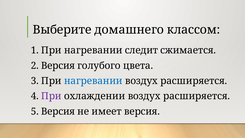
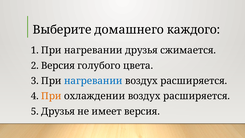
классом: классом -> каждого (194, 30)
нагревании следит: следит -> друзья (141, 50)
При colour: purple -> orange (51, 96)
5 Версия: Версия -> Друзья (58, 111)
